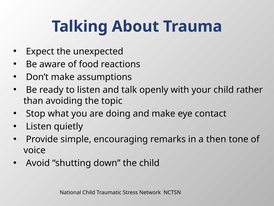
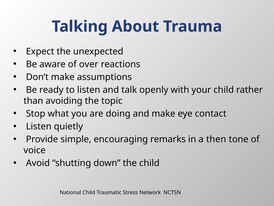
food: food -> over (89, 64)
